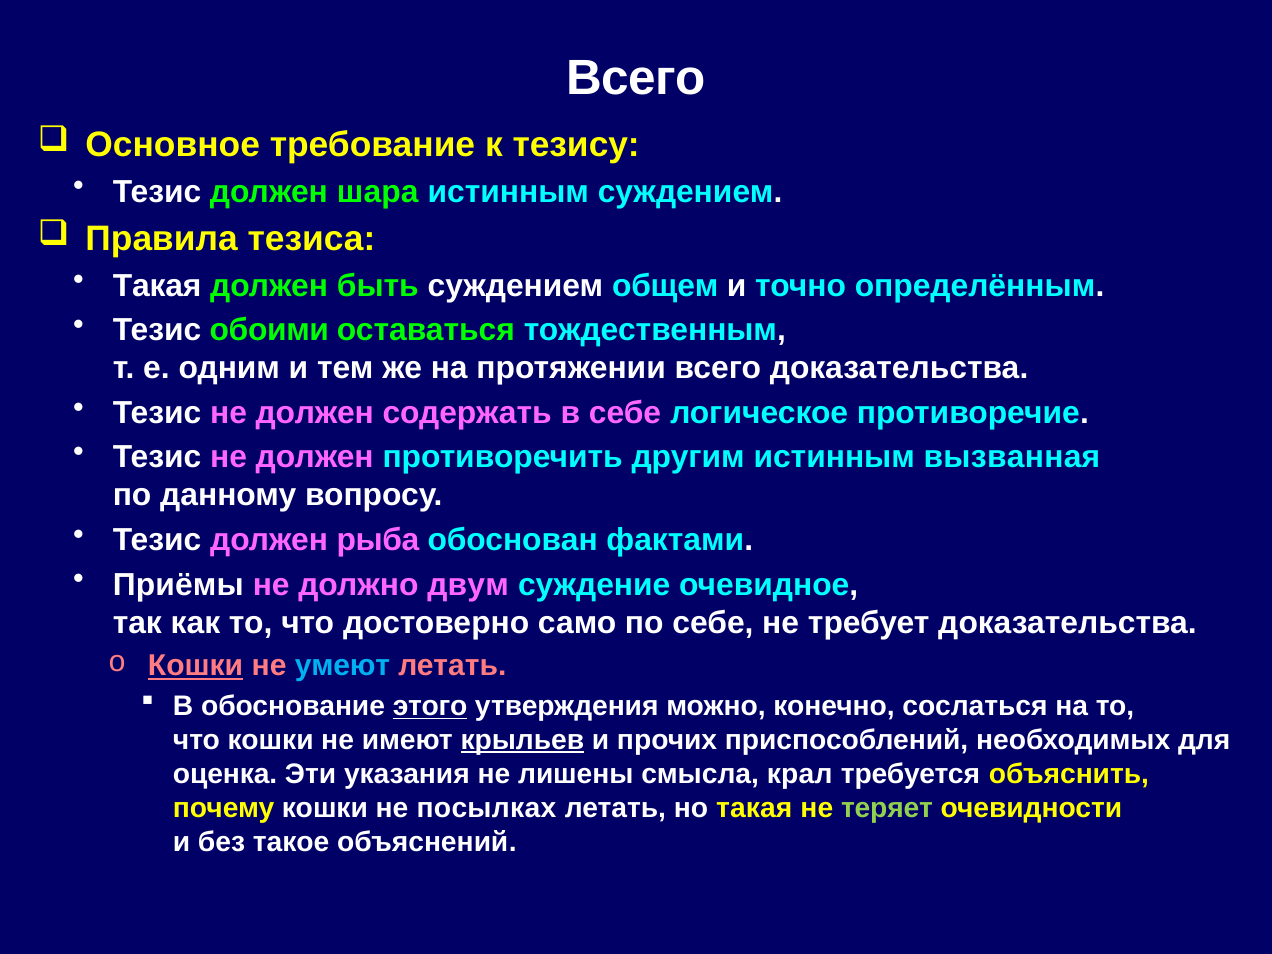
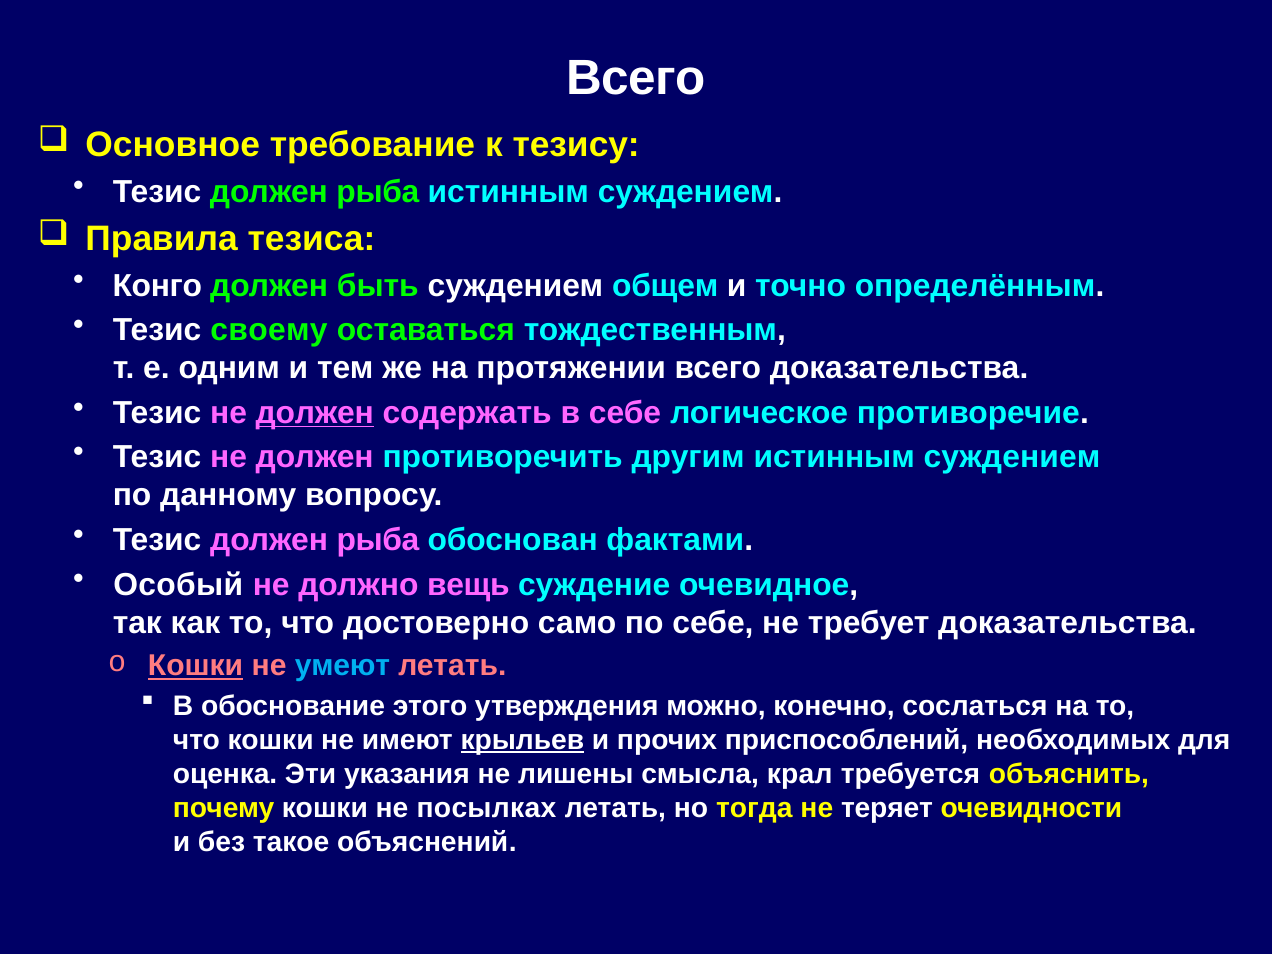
шара: шара -> рыба (378, 192)
Такая: Такая -> Конго (157, 286)
обоими: обоими -> своему (269, 330)
должен underline: none -> present (315, 413)
другим истинным вызванная: вызванная -> суждением (1012, 457)
Приёмы: Приёмы -> Особый (178, 585)
двум: двум -> вещь (468, 585)
этого underline: present -> none (430, 706)
но такая: такая -> тогда (754, 808)
теряет colour: light green -> white (887, 808)
